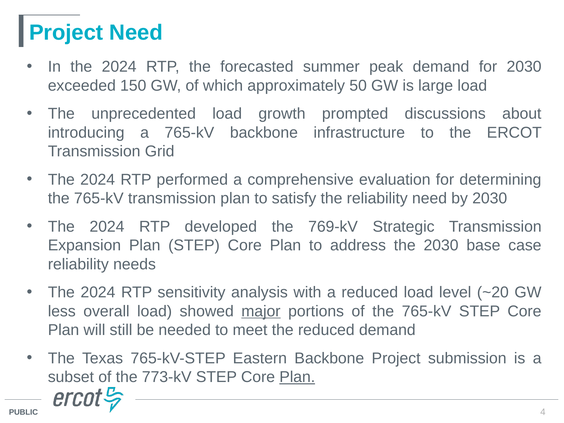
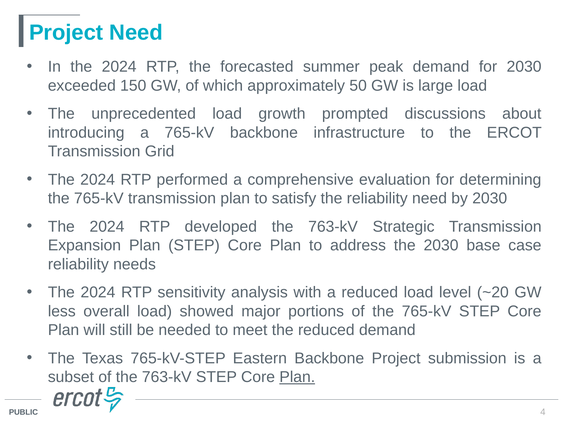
developed the 769-kV: 769-kV -> 763-kV (333, 227)
major underline: present -> none (261, 311)
of the 773-kV: 773-kV -> 763-kV (167, 377)
